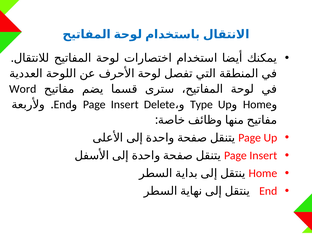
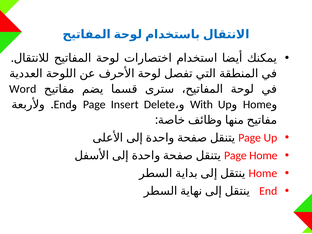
Type: Type -> With (201, 104)
Insert: Insert -> Home (263, 156)
